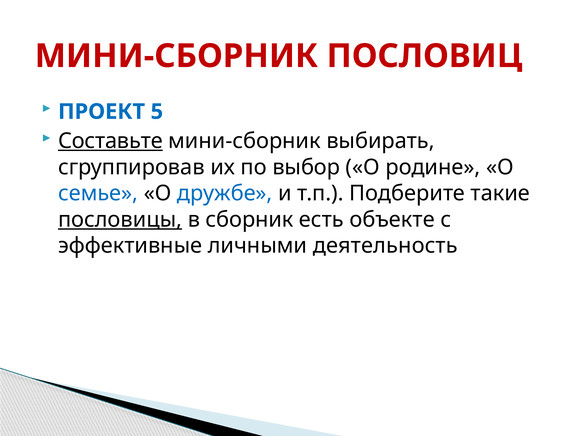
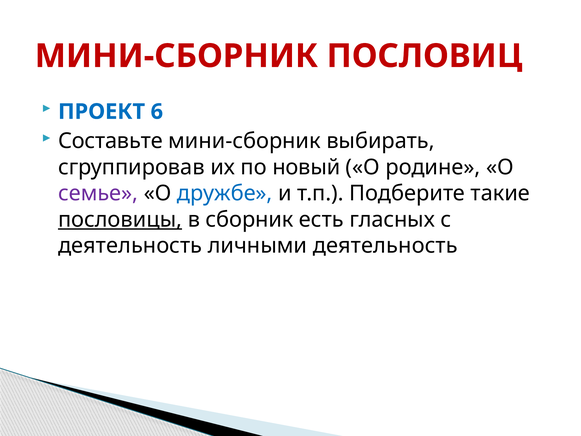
5: 5 -> 6 (157, 112)
Составьте underline: present -> none (110, 141)
выбор: выбор -> новый (306, 167)
семье colour: blue -> purple (98, 193)
объекте: объекте -> гласных (392, 219)
эффективные: эффективные -> деятельность (130, 246)
